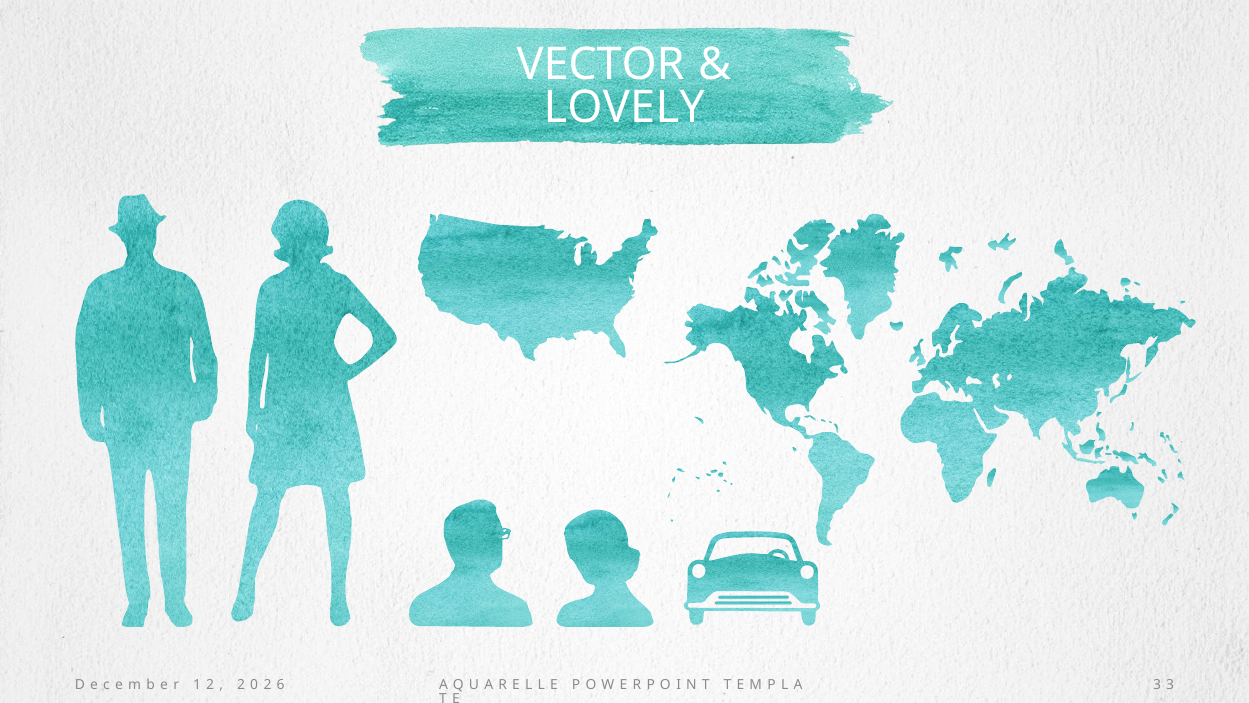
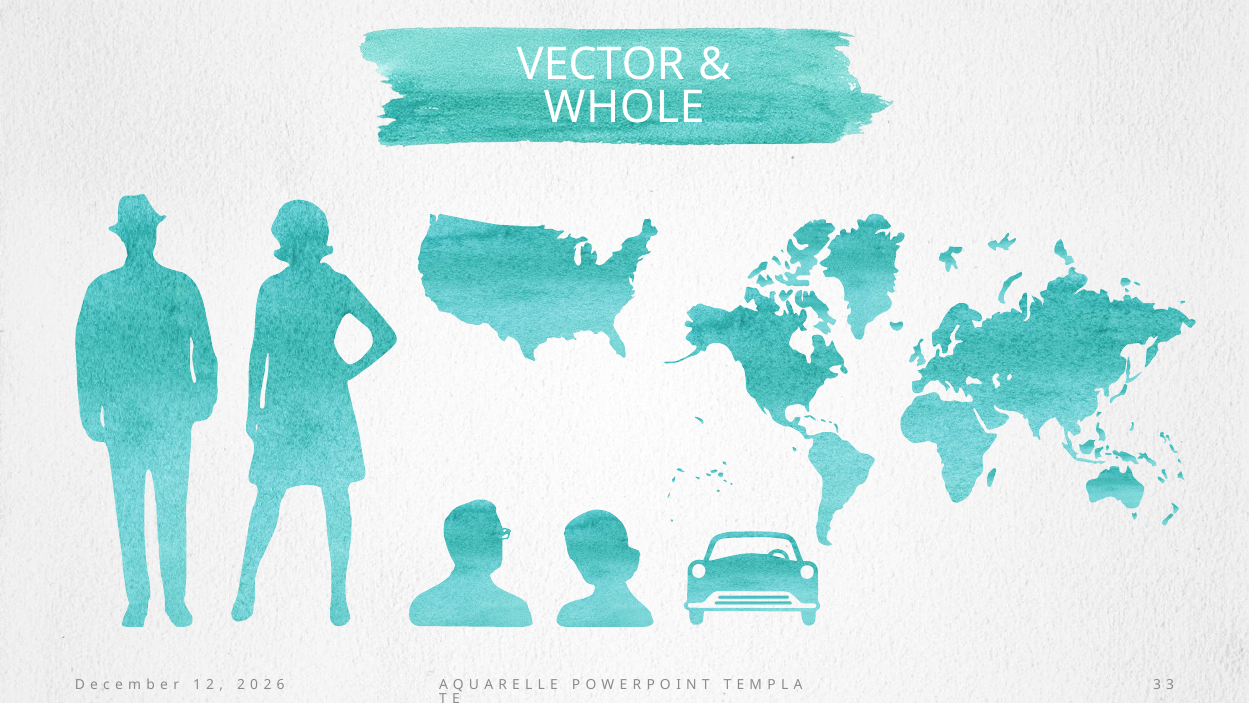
LOVELY: LOVELY -> WHOLE (624, 108)
